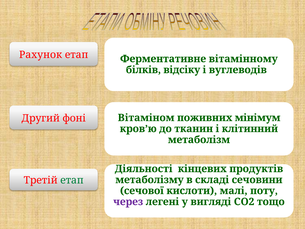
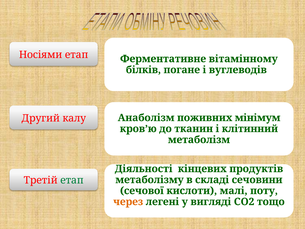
Рахунок: Рахунок -> Носіями (41, 55)
відсіку: відсіку -> погане (182, 70)
Вітаміном: Вітаміном -> Анаболізм (146, 118)
фоні: фоні -> калу (74, 118)
через colour: purple -> orange (128, 202)
